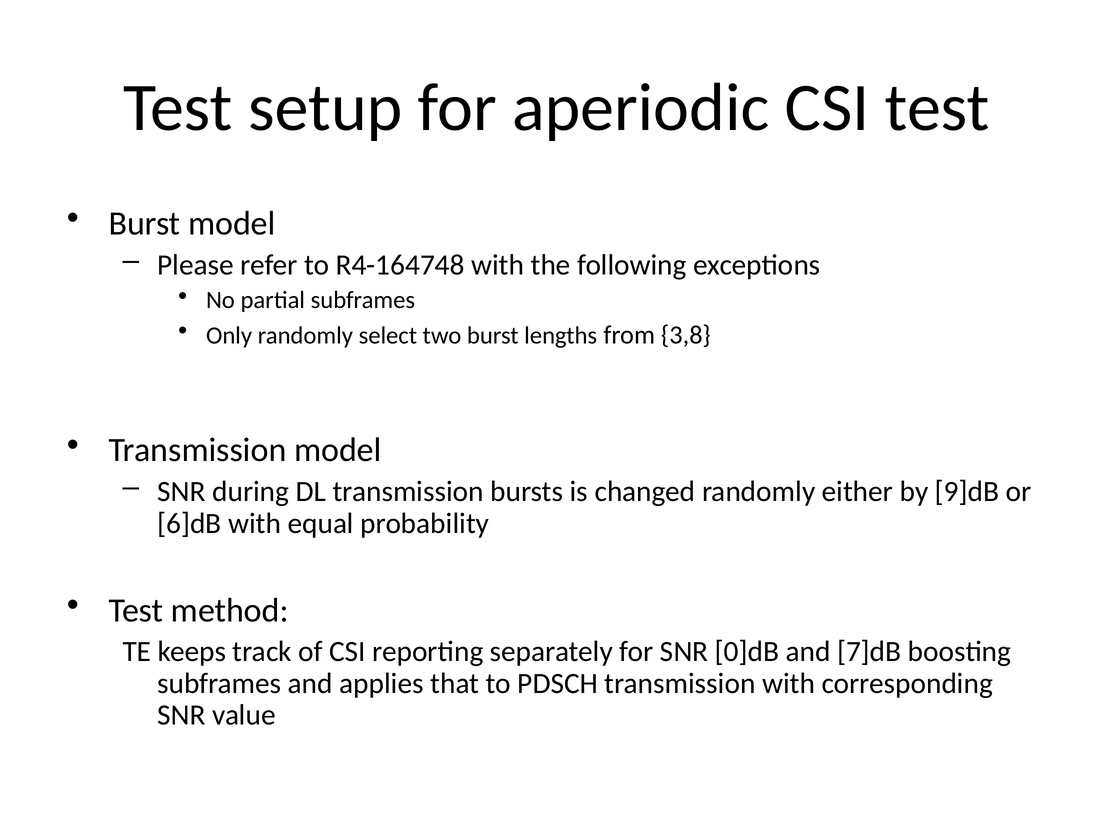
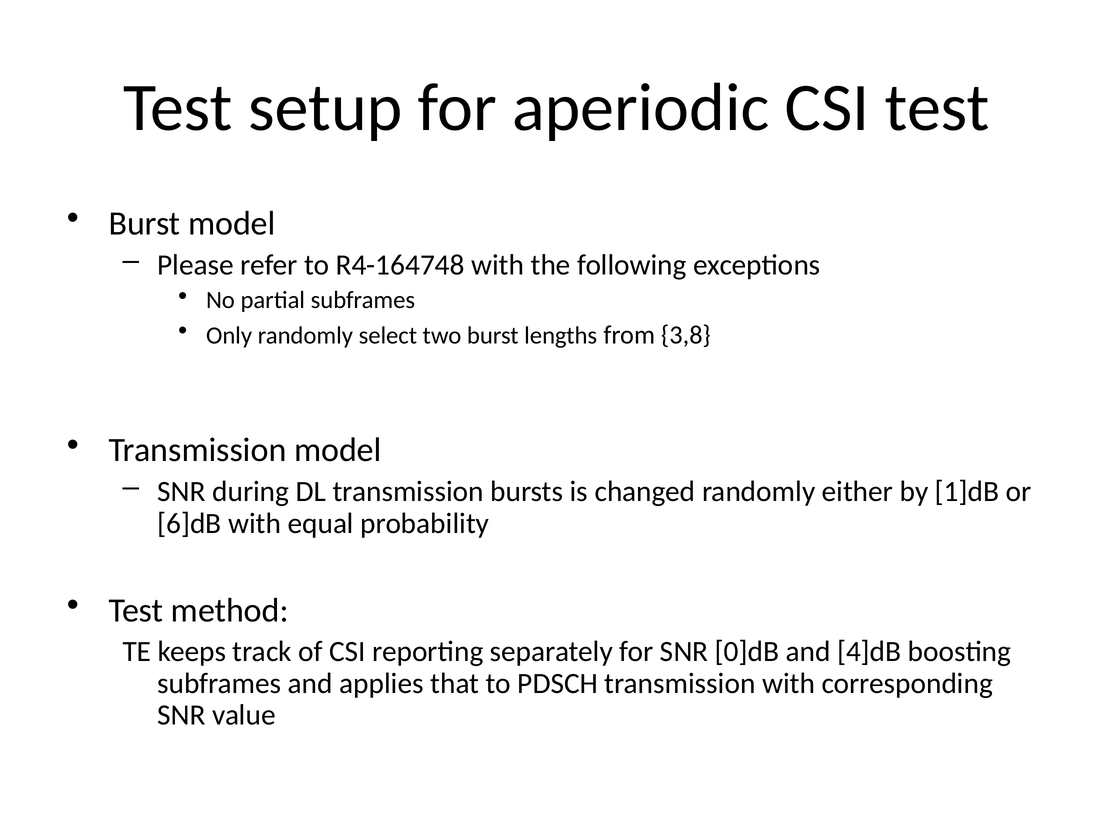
9]dB: 9]dB -> 1]dB (967, 491)
7]dB: 7]dB -> 4]dB (869, 651)
